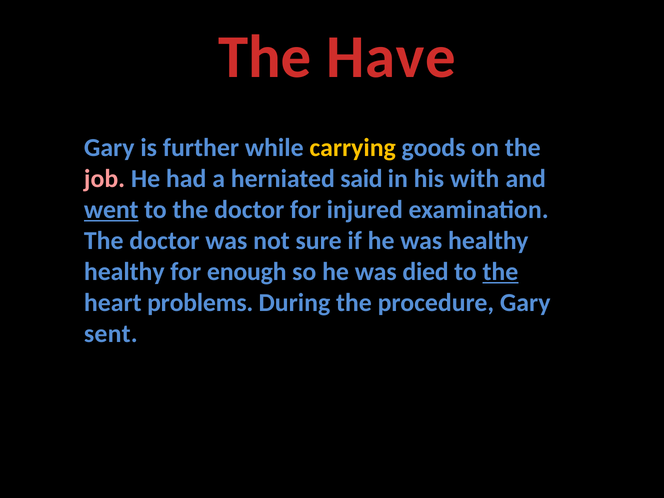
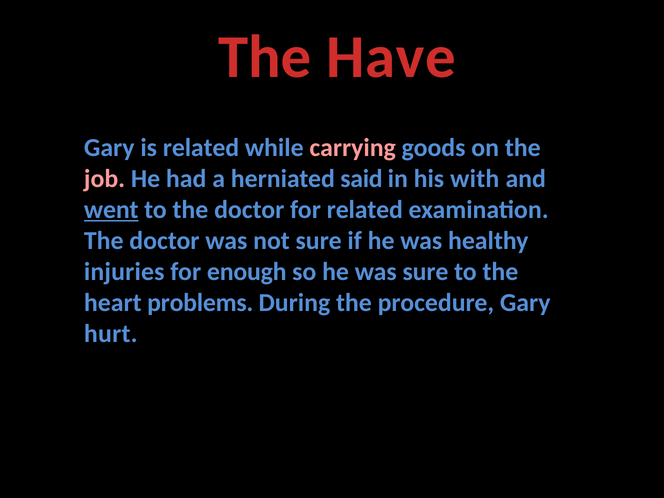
is further: further -> related (201, 148)
carrying colour: yellow -> pink (353, 148)
for injured: injured -> related (365, 210)
healthy: healthy -> injuries (124, 272)
was died: died -> sure (426, 272)
the underline: present -> none (500, 272)
sent: sent -> hurt (111, 334)
